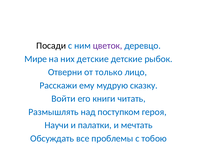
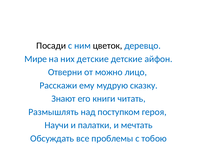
цветок colour: purple -> black (108, 46)
рыбок: рыбок -> айфон (159, 59)
только: только -> можно (109, 72)
Войти: Войти -> Знают (64, 99)
